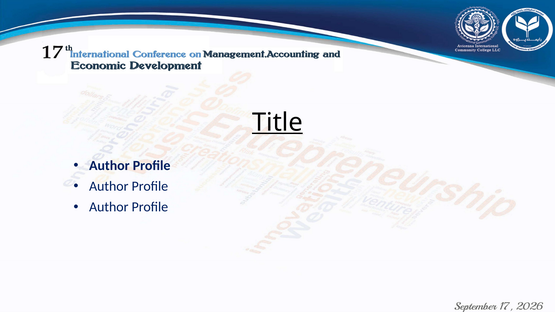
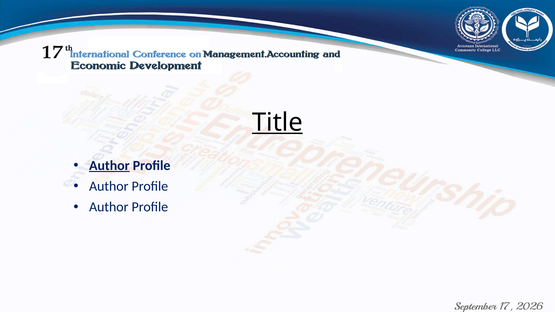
Author underline: none -> present (109, 166)
